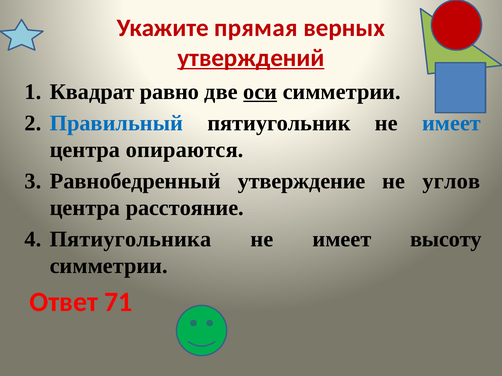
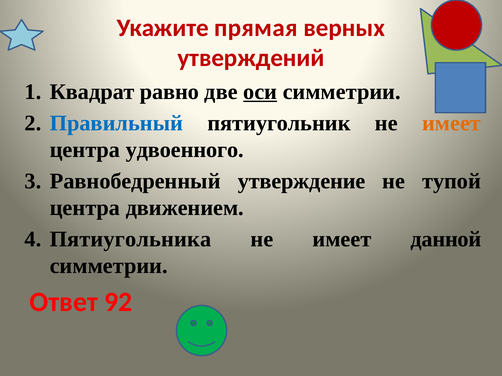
утверждений underline: present -> none (251, 58)
имеет colour: blue -> orange (451, 123)
опираются: опираются -> удвоенного (185, 150)
углов: углов -> тупой (452, 181)
расстояние: расстояние -> движением (185, 208)
высоту: высоту -> данной (446, 239)
71: 71 -> 92 (118, 302)
